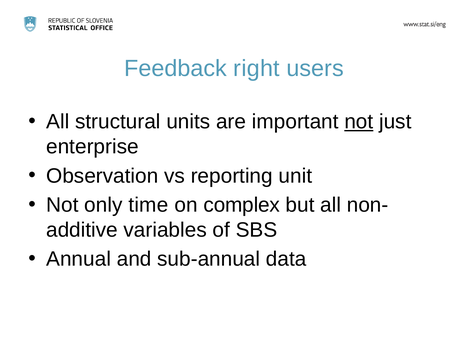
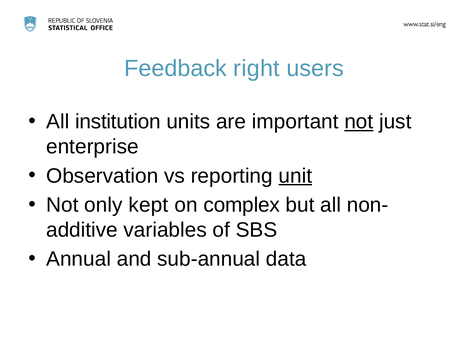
structural: structural -> institution (118, 122)
unit underline: none -> present (295, 176)
time: time -> kept (148, 205)
